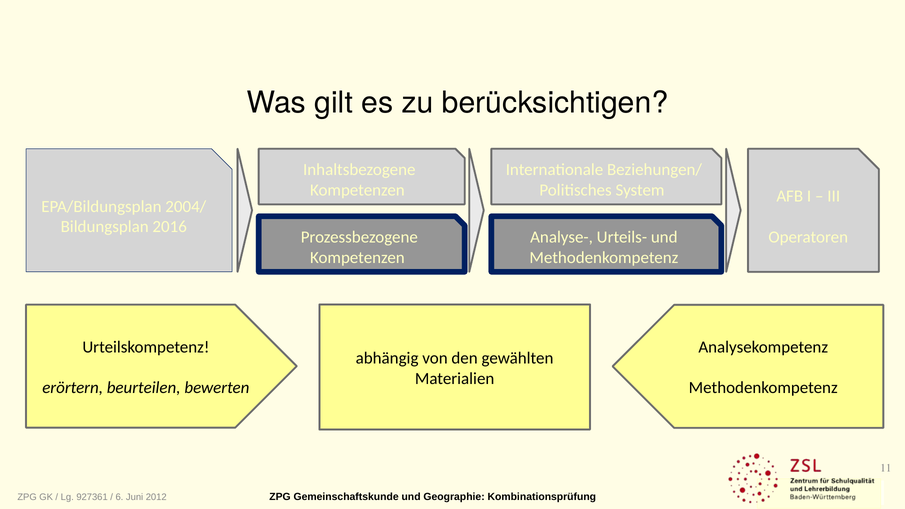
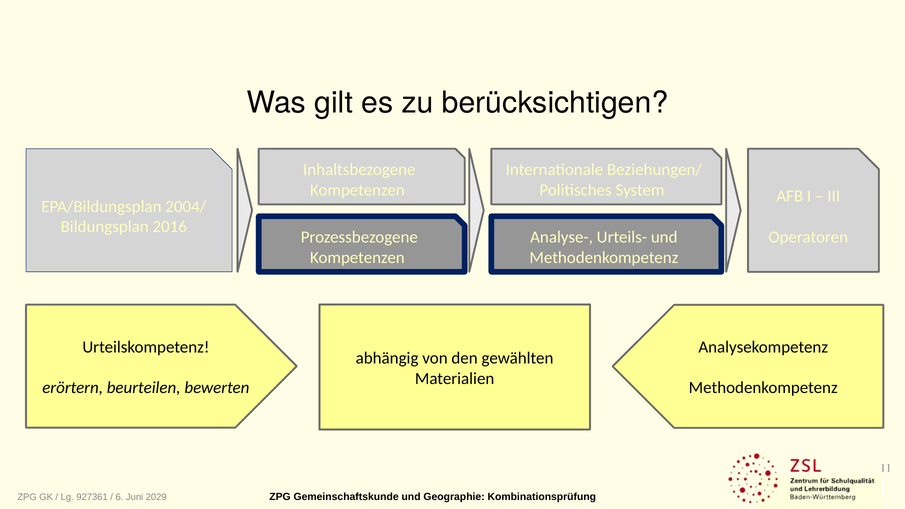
2012: 2012 -> 2029 (156, 497)
